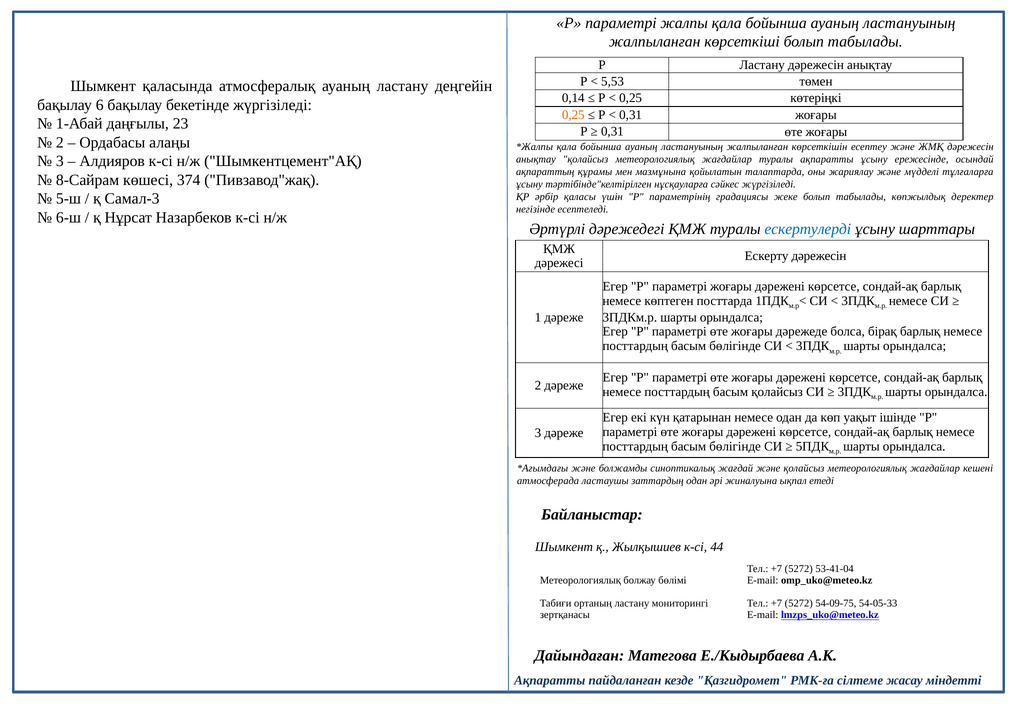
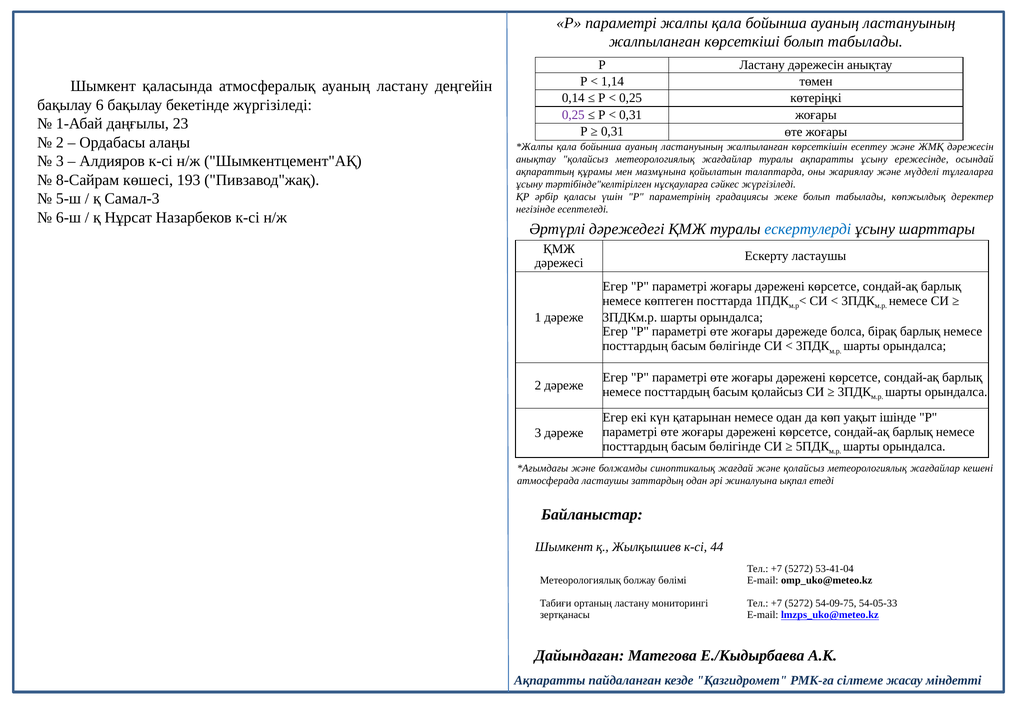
5,53: 5,53 -> 1,14 (613, 81)
0,25 colour: orange -> purple (573, 115)
374: 374 -> 193 (189, 180)
Ескерту дәрежесін: дәрежесін -> ластаушы (819, 256)
